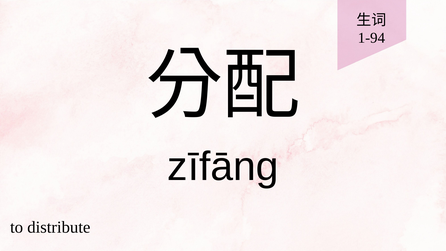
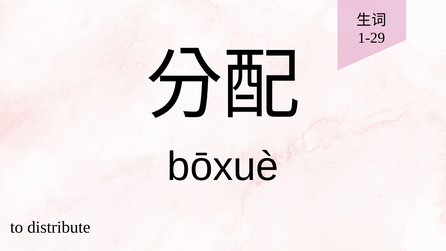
1-94: 1-94 -> 1-29 (371, 38)
zīfāng: zīfāng -> bōxuè (223, 167)
